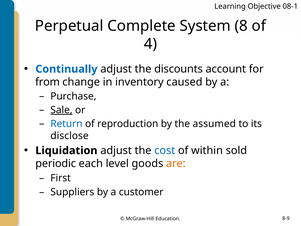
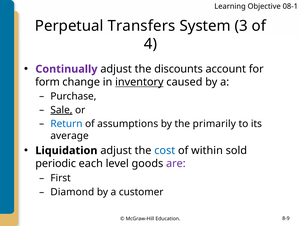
Complete: Complete -> Transfers (141, 26)
8: 8 -> 3 (241, 26)
Continually colour: blue -> purple (66, 69)
from: from -> form (48, 82)
inventory underline: none -> present (139, 82)
reproduction: reproduction -> assumptions (128, 124)
assumed: assumed -> primarily (214, 124)
disclose: disclose -> average (70, 136)
are colour: orange -> purple (176, 163)
Suppliers: Suppliers -> Diamond (72, 192)
